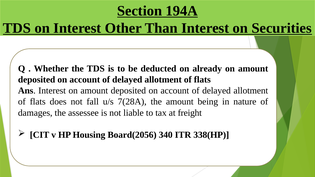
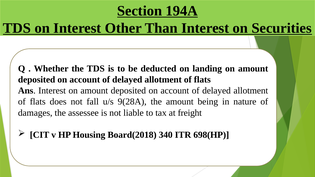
already: already -> landing (207, 69)
7(28A: 7(28A -> 9(28A (132, 102)
Board(2056: Board(2056 -> Board(2018 (132, 135)
338(HP: 338(HP -> 698(HP (211, 135)
